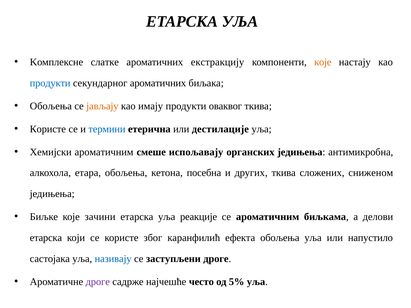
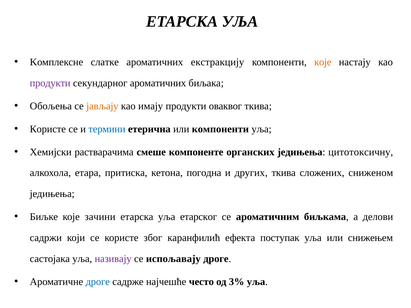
продукти colour: blue -> purple (50, 83)
или дестилације: дестилације -> компоненти (220, 129)
Хемијски ароматичним: ароматичним -> растварачима (104, 152)
испољавају: испољавају -> компоненте (196, 152)
антимикробна: антимикробна -> цитотоксичну (361, 152)
етара обољења: обољења -> притиска (126, 173)
посебна: посебна -> погодна (204, 173)
реакције: реакције -> етарског (199, 217)
етарска: етарска -> садржи (46, 238)
ефекта обољења: обољења -> поступак (280, 238)
напустило: напустило -> снижењем (370, 238)
називају colour: blue -> purple (113, 259)
заступљени: заступљени -> испољавају (173, 259)
дроге colour: purple -> blue (98, 282)
5%: 5% -> 3% (237, 282)
